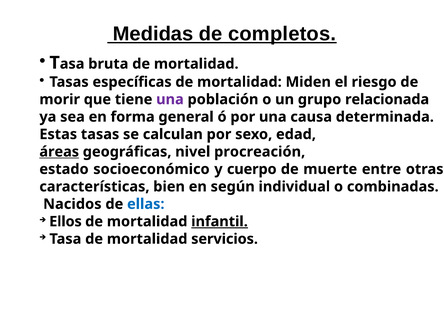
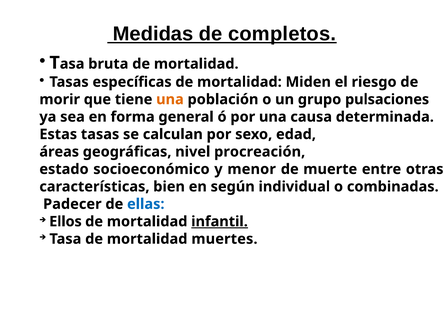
una colour: purple -> orange (170, 99)
relacionada: relacionada -> pulsaciones (387, 99)
áreas underline: present -> none (59, 152)
cuerpo: cuerpo -> menor (252, 169)
Nacidos: Nacidos -> Padecer (72, 204)
servicios: servicios -> muertes (224, 239)
